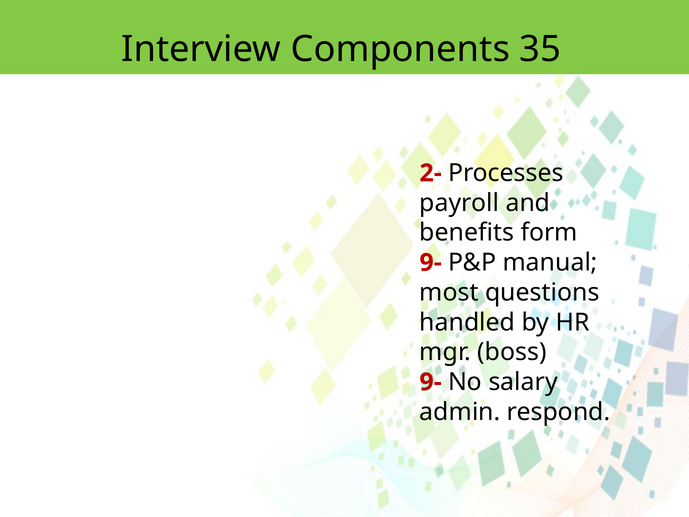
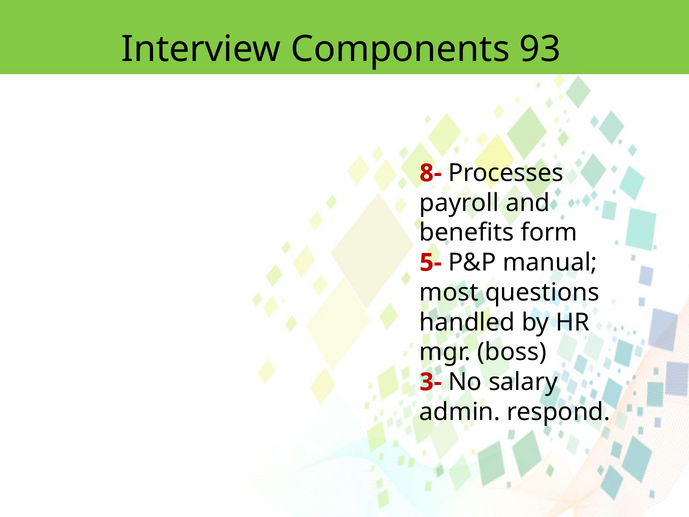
35: 35 -> 93 (540, 49)
2-: 2- -> 8- (431, 173)
9-: 9- -> 5- (431, 263)
9-: 9- -> 3- (431, 382)
